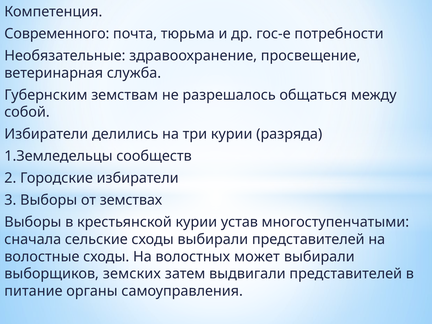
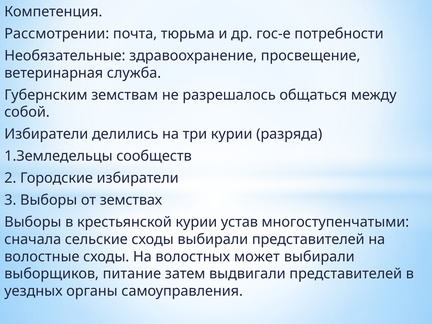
Современного: Современного -> Рассмотрении (57, 34)
земских: земских -> питание (132, 274)
питание: питание -> уездных (33, 291)
